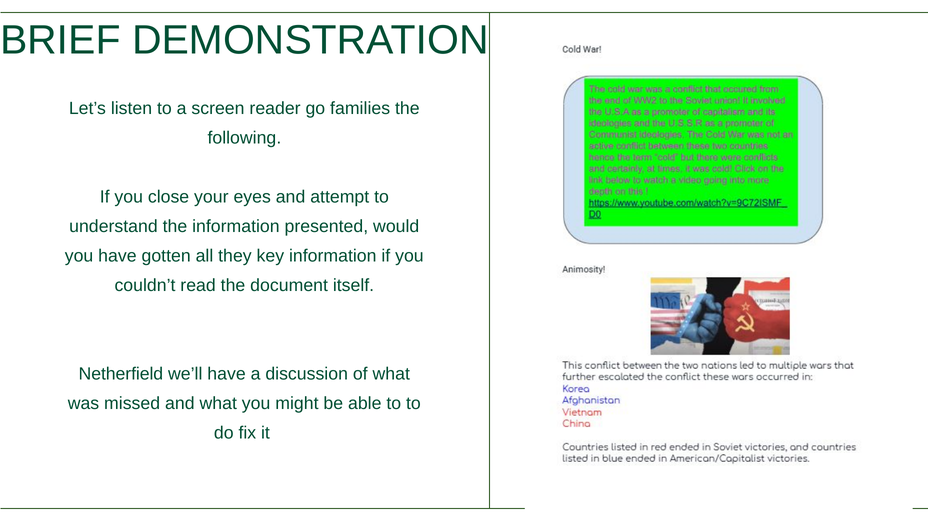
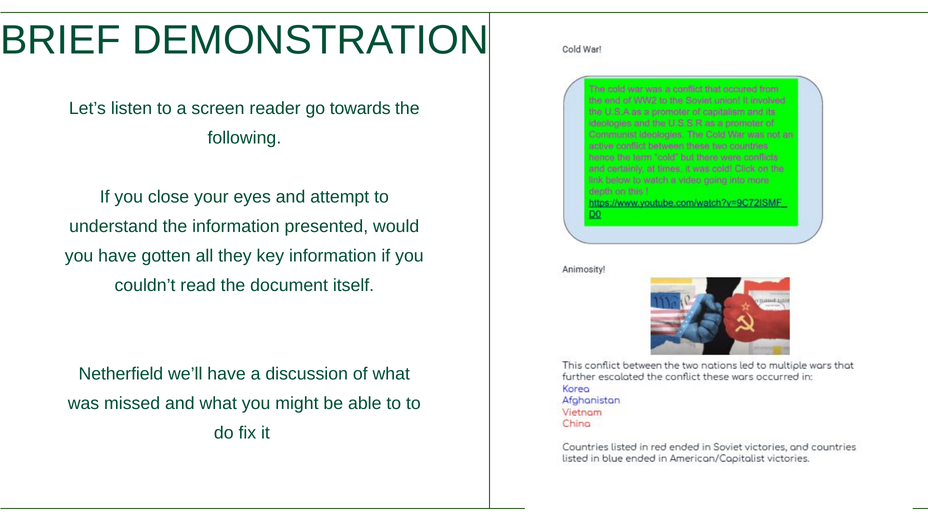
families: families -> towards (360, 109)
